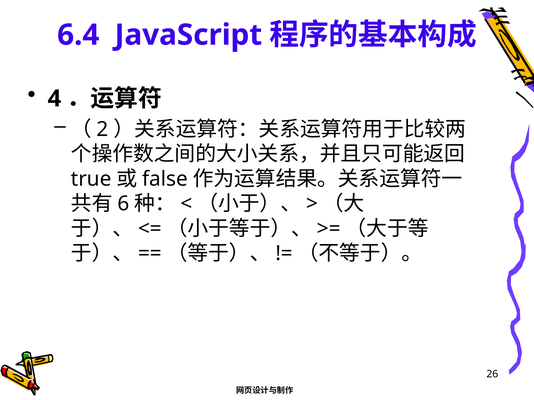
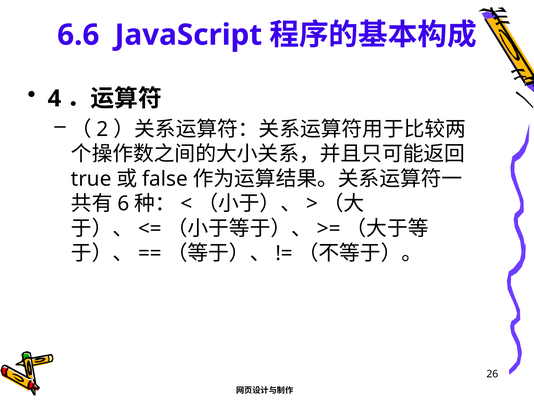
6.4: 6.4 -> 6.6 (78, 35)
